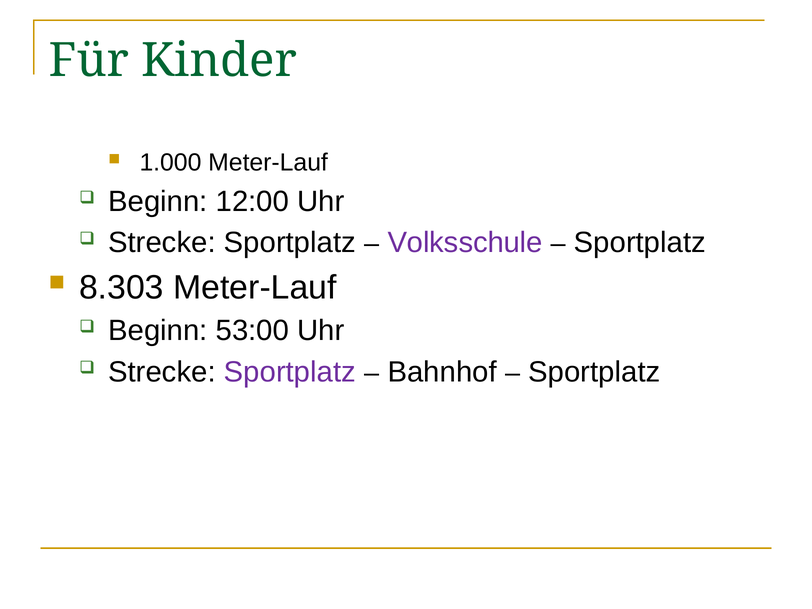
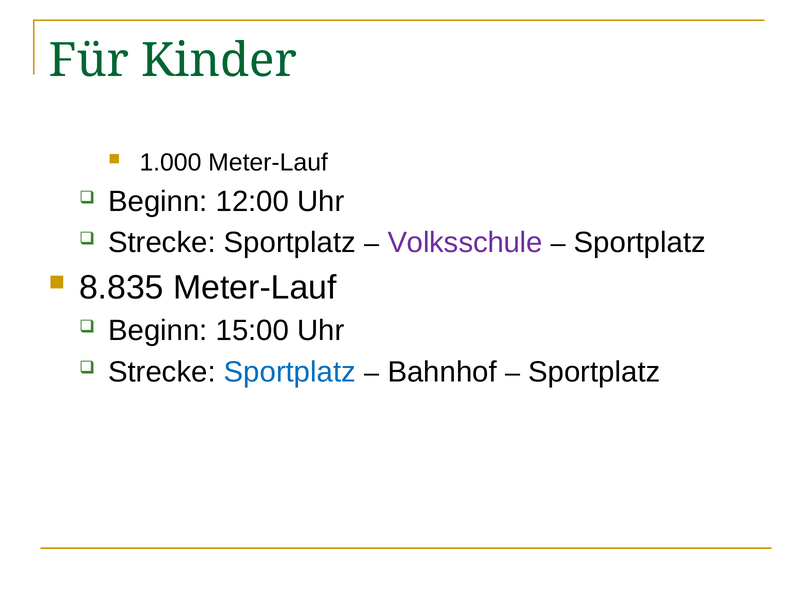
8.303: 8.303 -> 8.835 (121, 287)
53:00: 53:00 -> 15:00 (252, 331)
Sportplatz colour: purple -> blue (290, 372)
